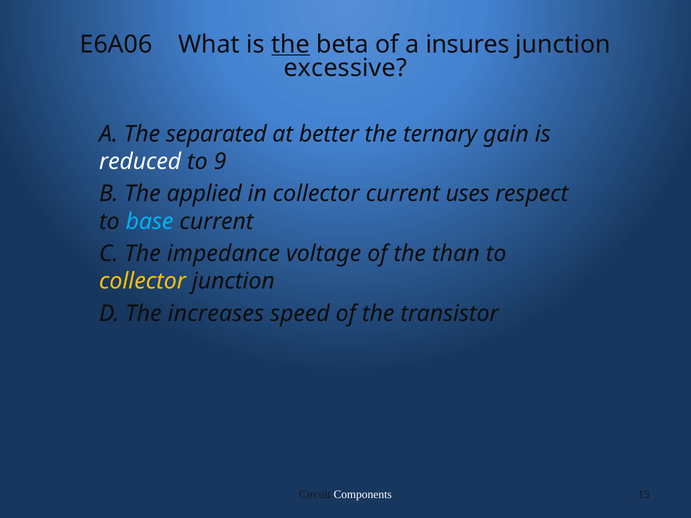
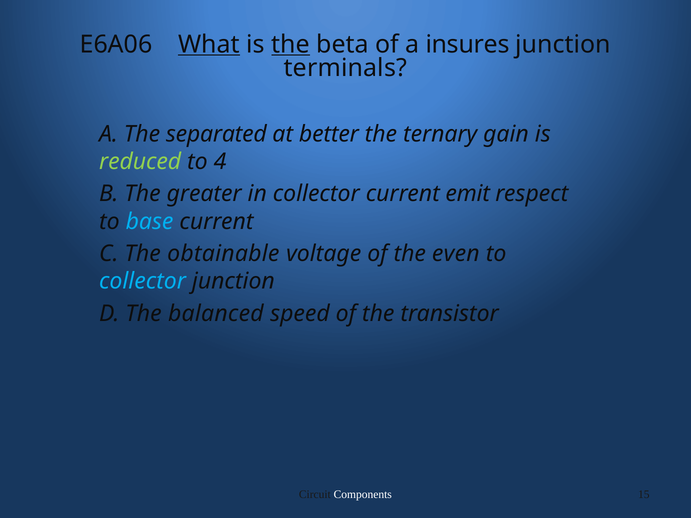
What underline: none -> present (209, 44)
excessive: excessive -> terminals (345, 68)
reduced colour: white -> light green (140, 162)
9: 9 -> 4 (220, 162)
applied: applied -> greater (204, 194)
uses: uses -> emit (468, 194)
impedance: impedance -> obtainable (223, 254)
than: than -> even (456, 254)
collector colour: yellow -> light blue (142, 281)
increases: increases -> balanced (216, 314)
